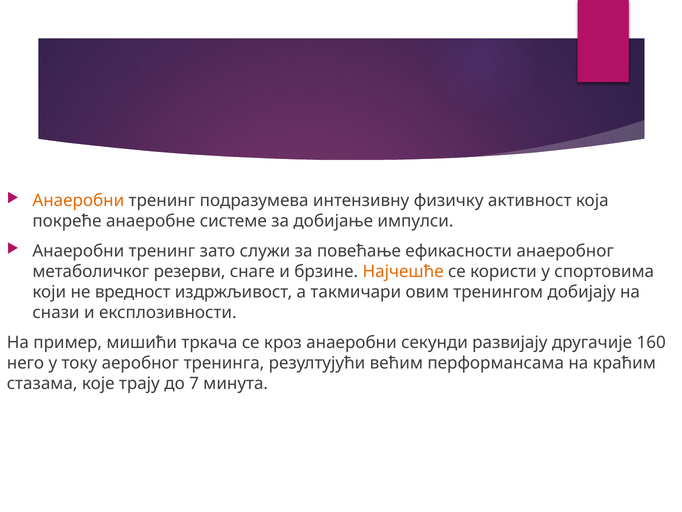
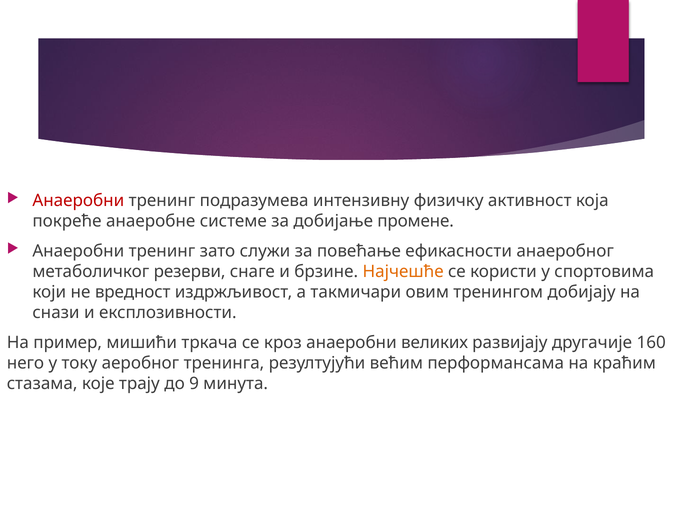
Анаеробни colour: orange -> red (78, 200)
импулси: импулси -> промене (416, 221)
секунди: секунди -> великих (435, 342)
7: 7 -> 9 (194, 383)
